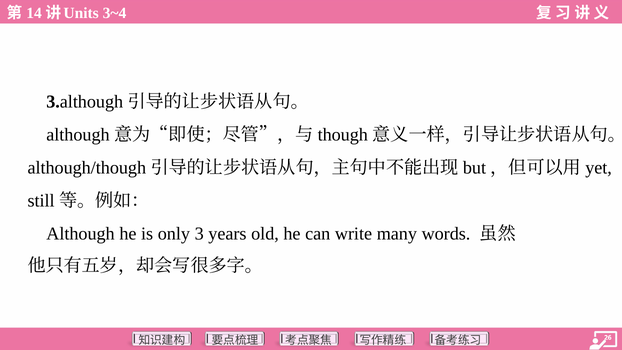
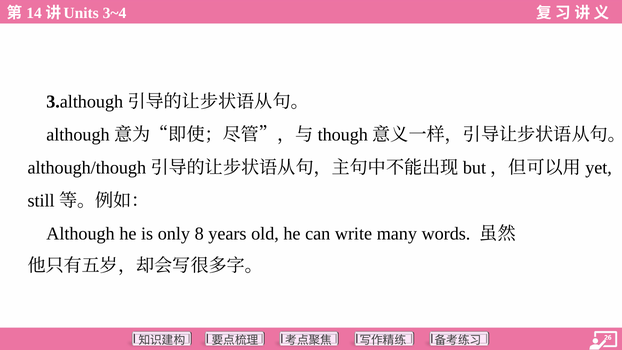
3: 3 -> 8 (199, 234)
